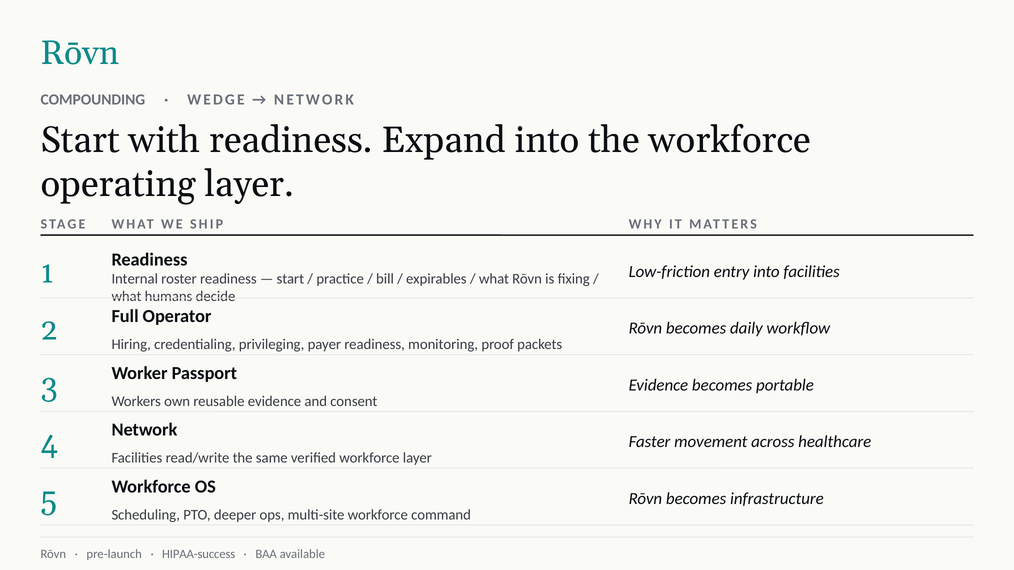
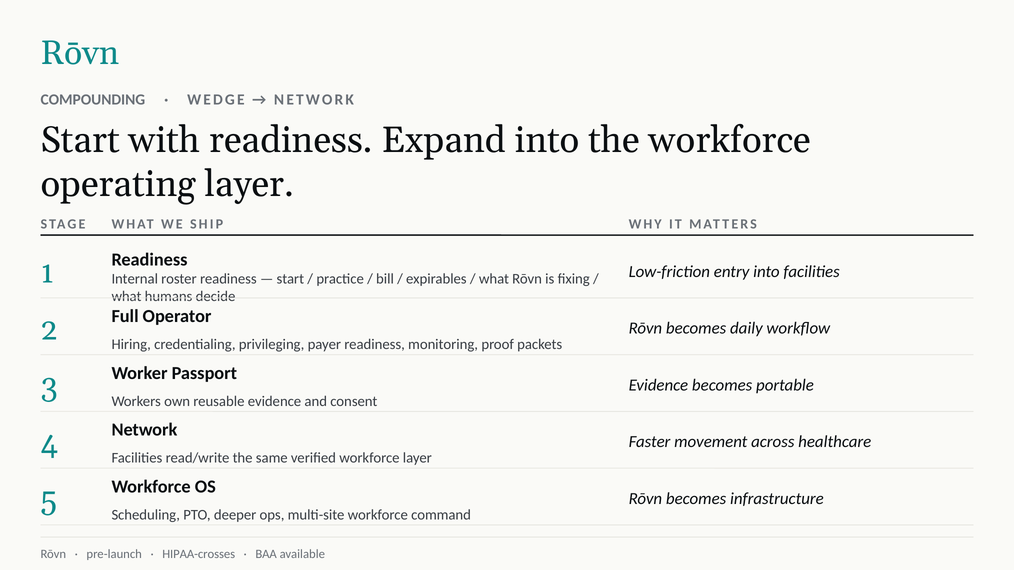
HIPAA-success: HIPAA-success -> HIPAA-crosses (199, 554)
